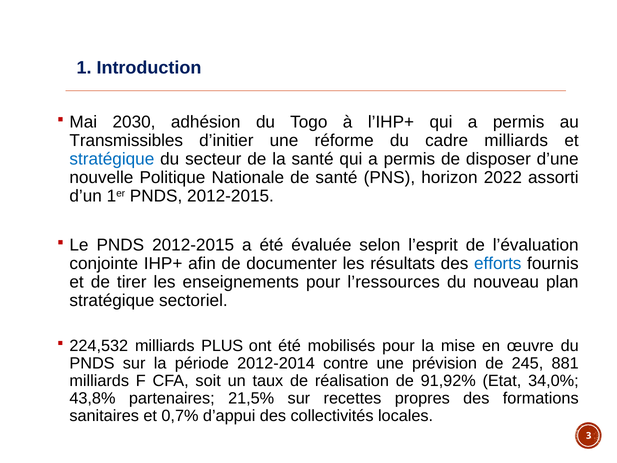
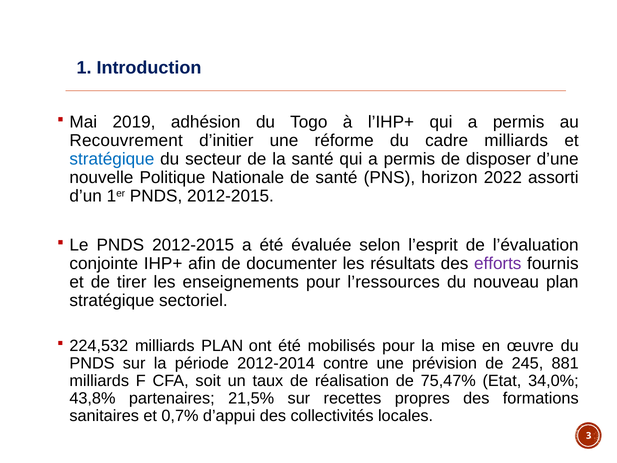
2030: 2030 -> 2019 (134, 122)
Transmissibles: Transmissibles -> Recouvrement (126, 141)
efforts colour: blue -> purple (498, 263)
milliards PLUS: PLUS -> PLAN (222, 346)
91,92%: 91,92% -> 75,47% (448, 381)
